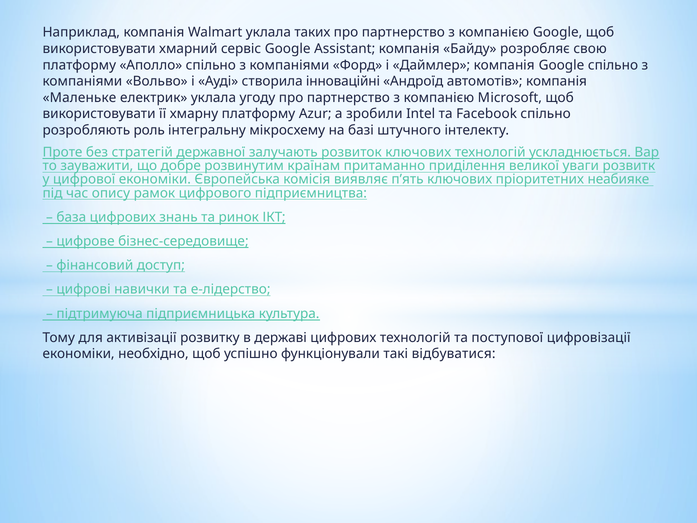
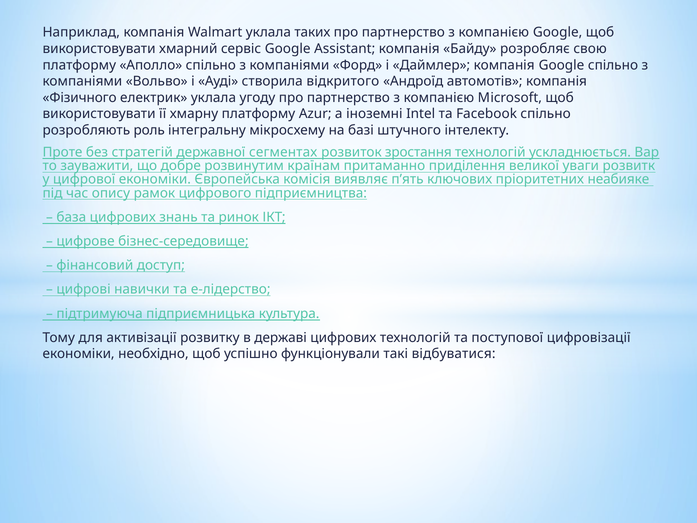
інноваційні: інноваційні -> відкритого (343, 81)
Маленьке: Маленьке -> Фізичного (80, 98)
зробили: зробили -> іноземні (374, 114)
залучають: залучають -> сегментах (283, 152)
розвиток ключових: ключових -> зростання (418, 152)
